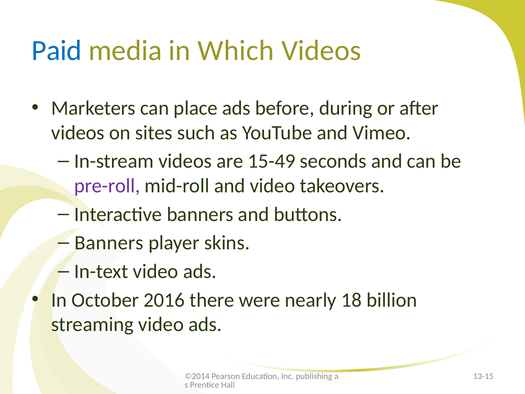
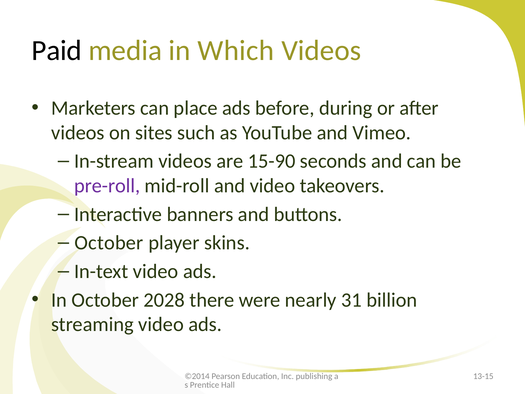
Paid colour: blue -> black (57, 51)
15-49: 15-49 -> 15-90 (272, 161)
Banners: Banners -> October (109, 243)
2016: 2016 -> 2028 (164, 300)
18: 18 -> 31 (351, 300)
